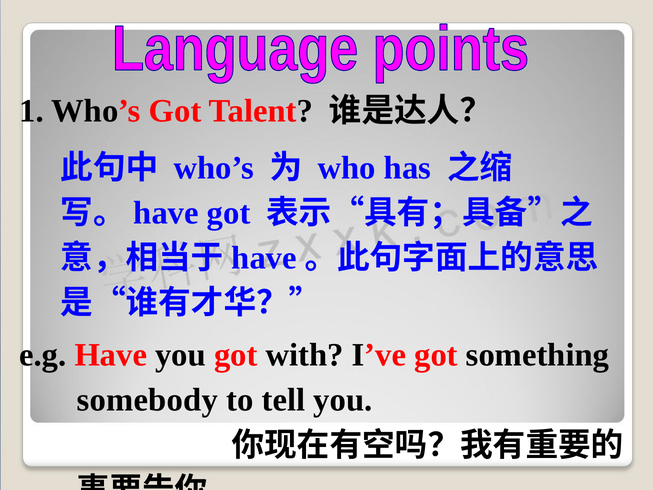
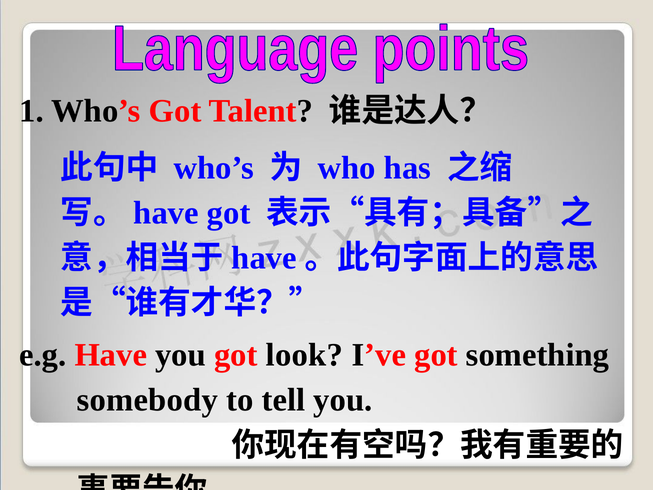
with: with -> look (304, 355)
